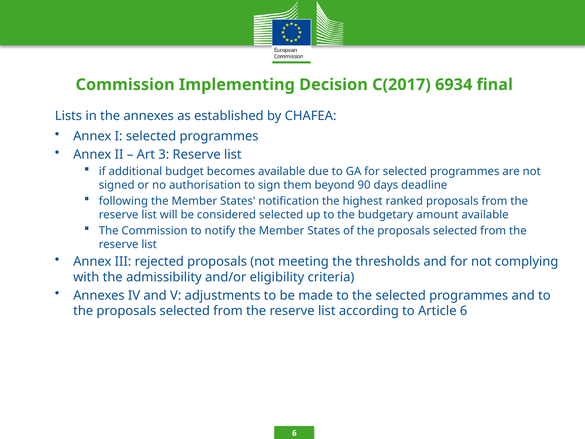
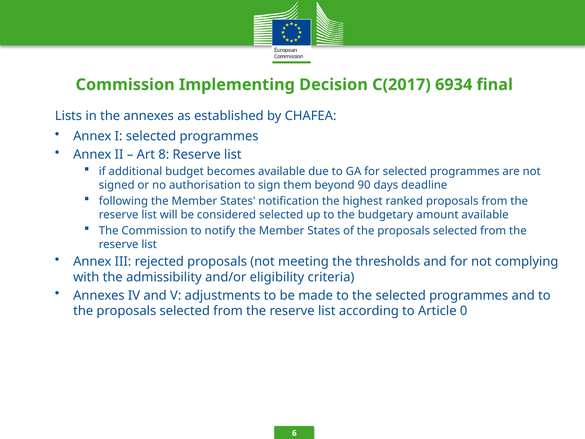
3: 3 -> 8 (164, 154)
Article 6: 6 -> 0 (464, 311)
